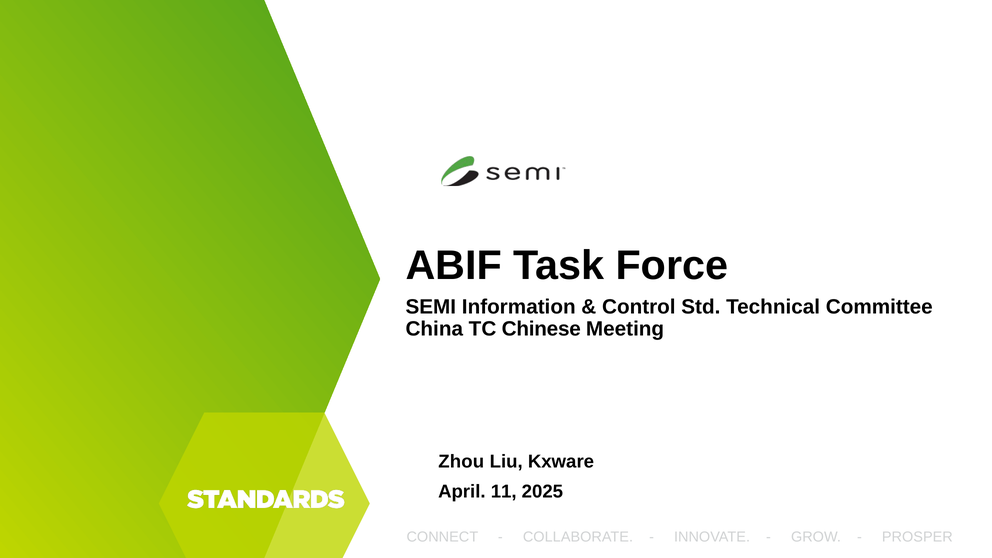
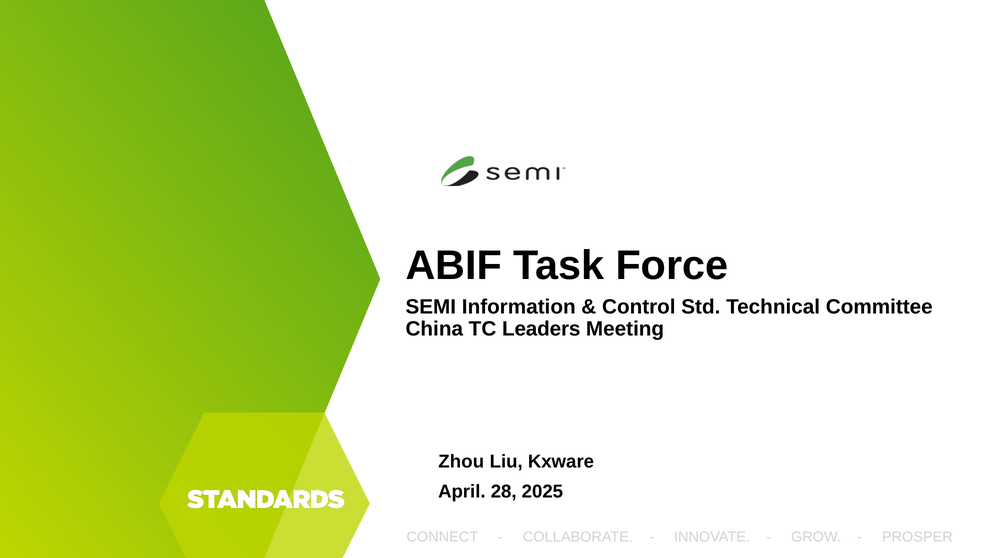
Chinese: Chinese -> Leaders (541, 329)
11: 11 -> 28 (504, 492)
